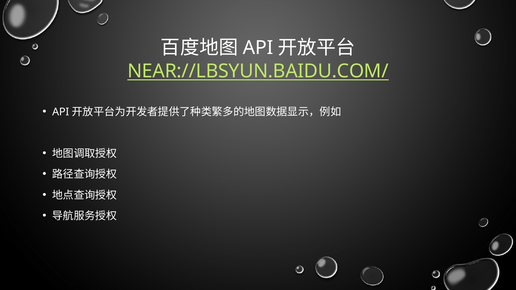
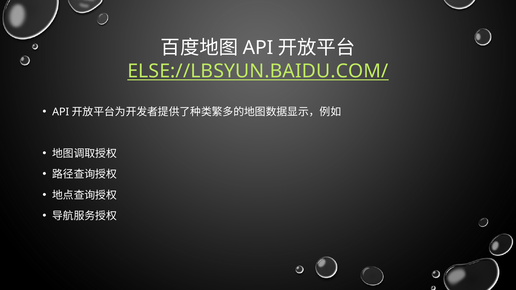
NEAR://LBSYUN.BAIDU.COM/: NEAR://LBSYUN.BAIDU.COM/ -> ELSE://LBSYUN.BAIDU.COM/ (258, 71)
